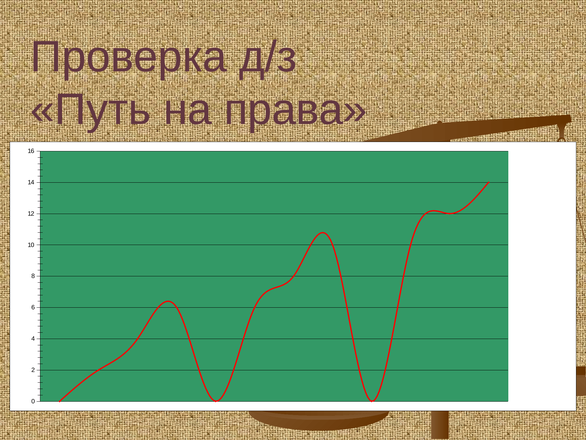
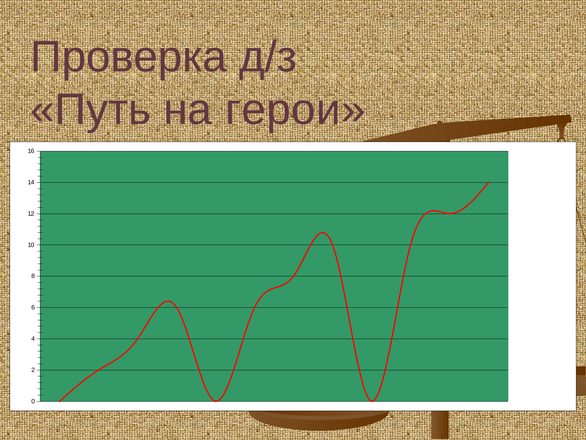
права: права -> герои (295, 110)
